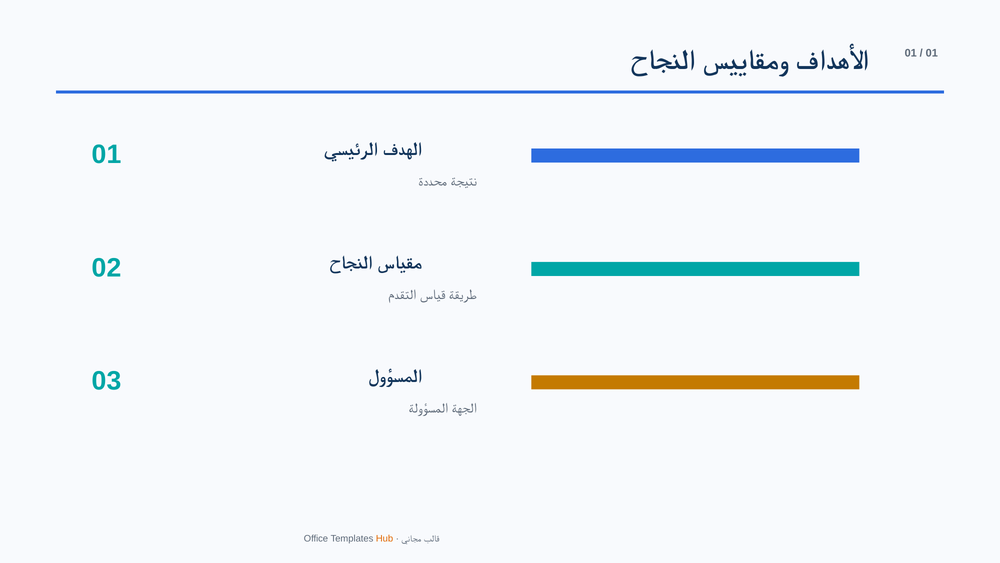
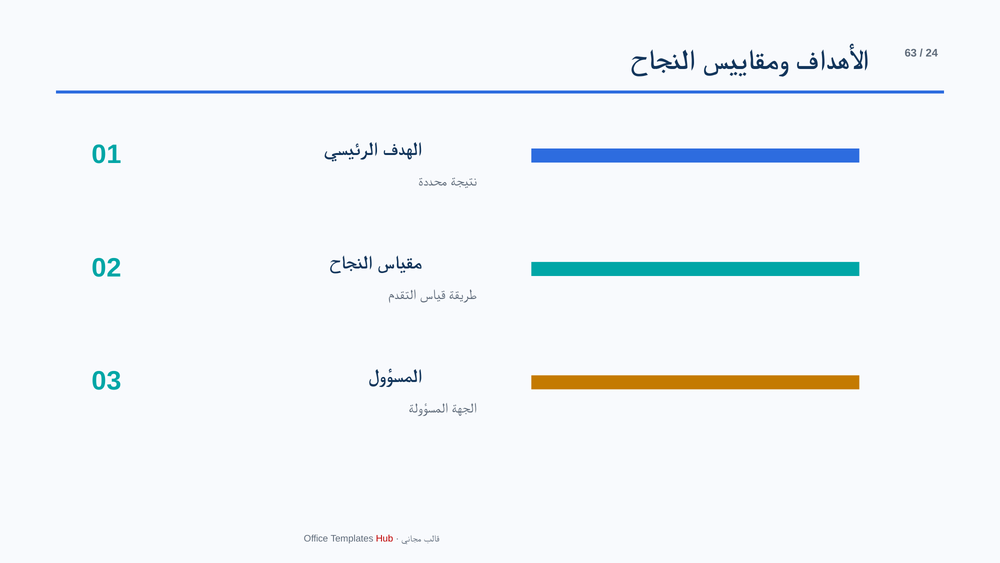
01: 01 -> 63 (911, 53)
01: 01 -> 24 (932, 53)
Hub colour: orange -> red (385, 538)
